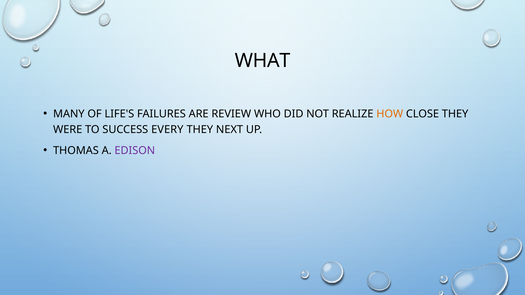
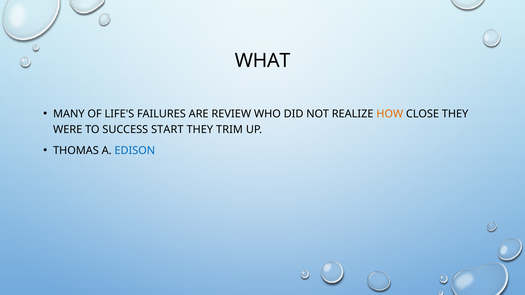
EVERY: EVERY -> START (167, 130)
NEXT: NEXT -> TRIM (229, 130)
EDISON colour: purple -> blue (135, 151)
